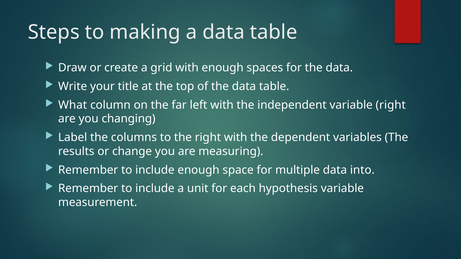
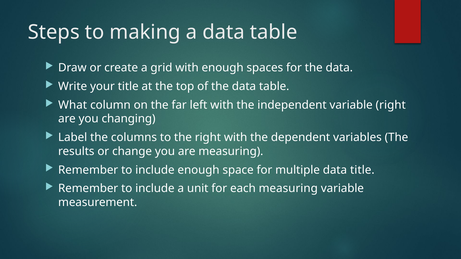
data into: into -> title (362, 170)
each hypothesis: hypothesis -> measuring (288, 189)
